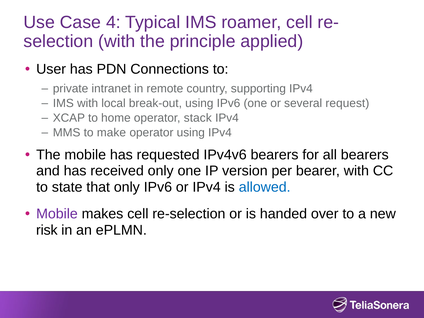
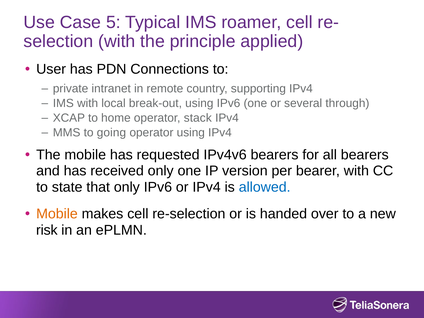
4: 4 -> 5 (113, 22)
request: request -> through (347, 103)
make: make -> going (111, 133)
Mobile colour: purple -> orange (57, 214)
